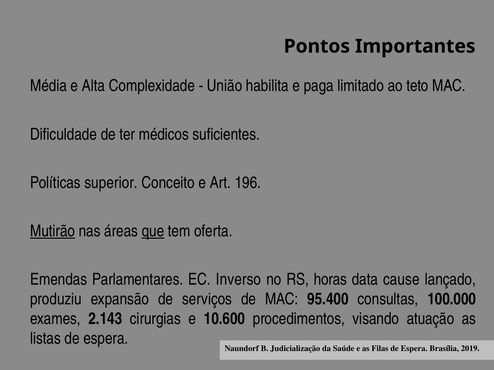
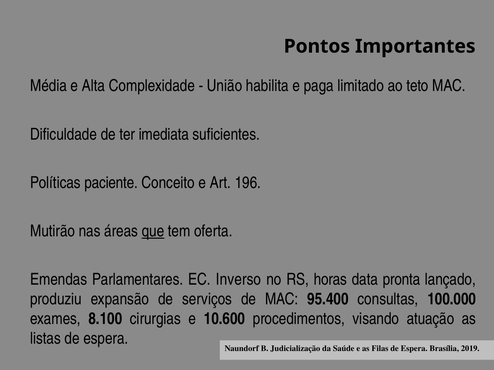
médicos: médicos -> imediata (164, 134)
superior: superior -> paciente (111, 183)
Mutirão underline: present -> none (53, 231)
cause: cause -> pronta (402, 280)
2.143: 2.143 -> 8.100 (105, 319)
